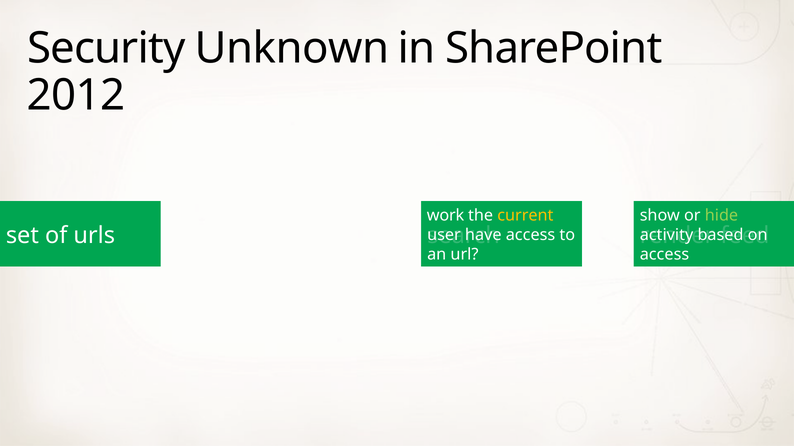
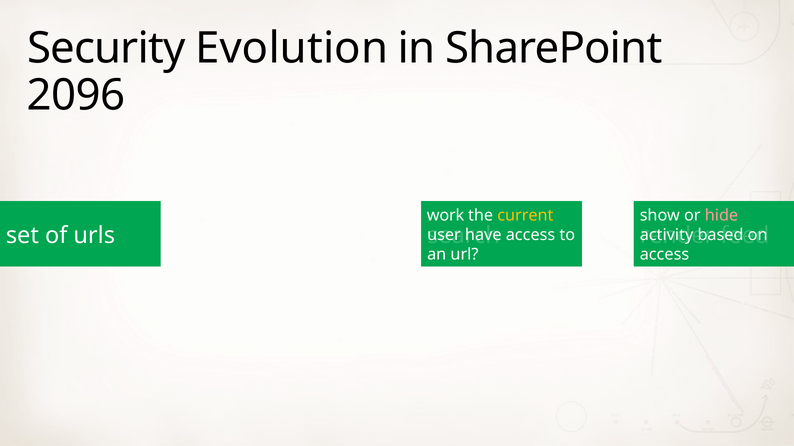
Unknown: Unknown -> Evolution (292, 48)
2012: 2012 -> 2096 (76, 95)
hide colour: light green -> pink (721, 216)
